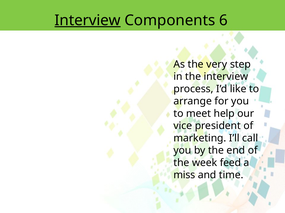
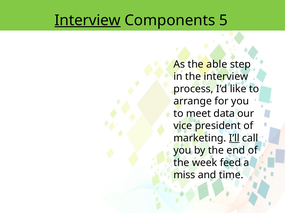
6: 6 -> 5 (223, 20)
very: very -> able (217, 65)
help: help -> data (224, 114)
I’ll underline: none -> present (234, 139)
